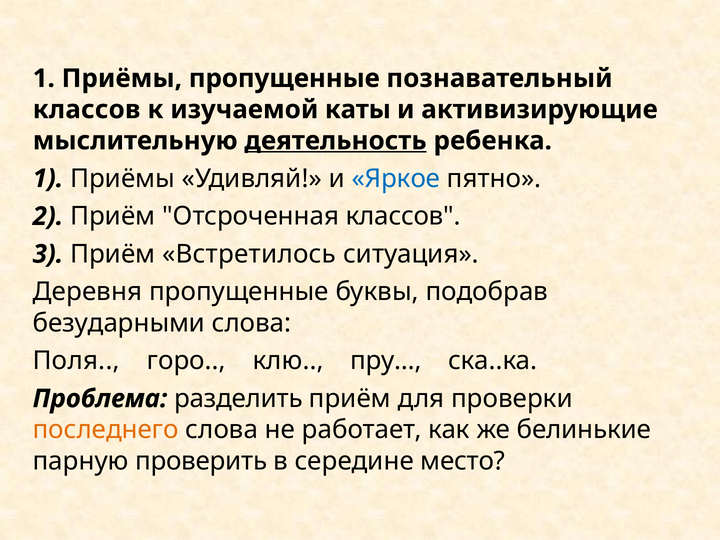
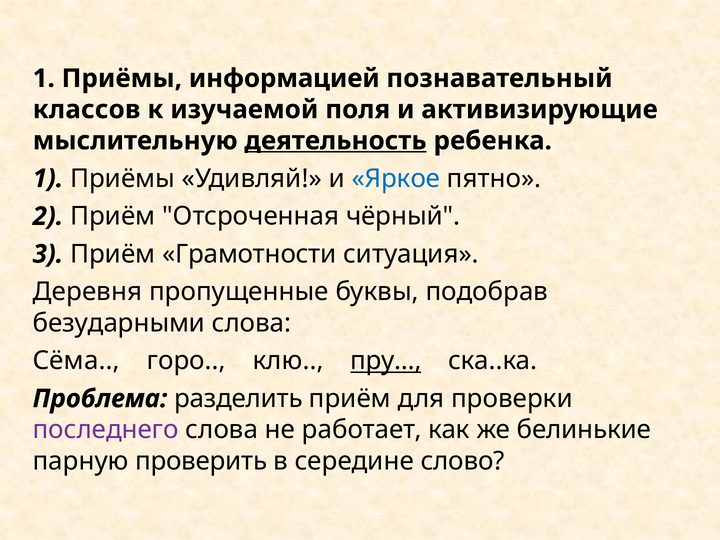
Приёмы пропущенные: пропущенные -> информацией (284, 78)
каты: каты -> поля (358, 110)
Отсроченная классов: классов -> чёрный (403, 216)
Встретилось: Встретилось -> Грамотности (249, 254)
Поля: Поля -> Сёма (76, 361)
пру… underline: none -> present (386, 361)
последнего colour: orange -> purple (106, 430)
место: место -> слово (463, 461)
